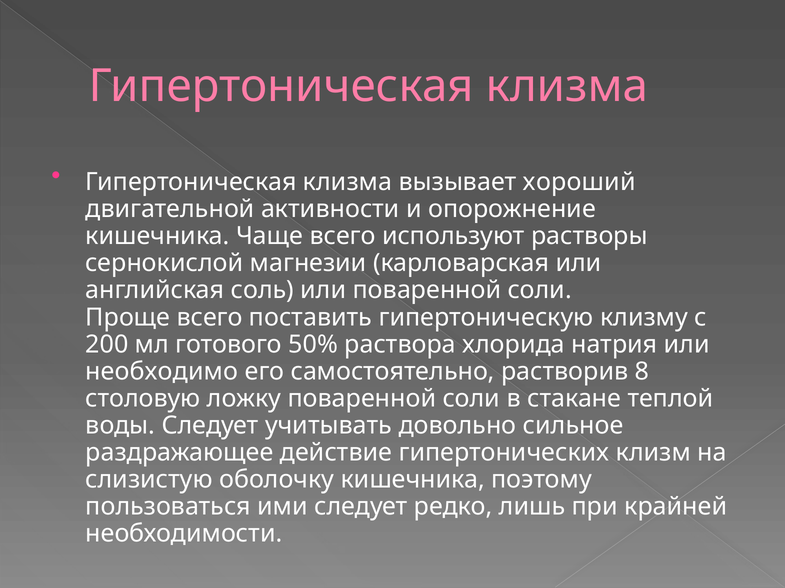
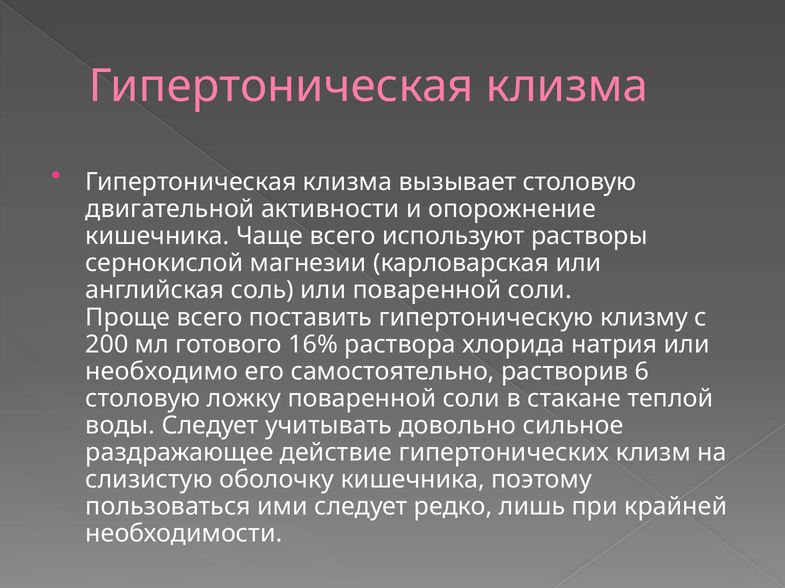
вызывает хороший: хороший -> столовую (580, 182)
50%: 50% -> 16% (313, 345)
8: 8 -> 6 (642, 372)
